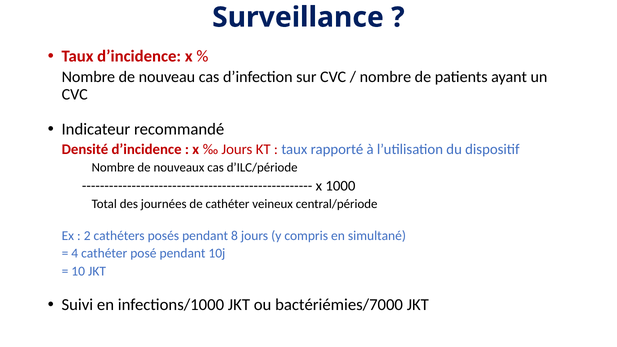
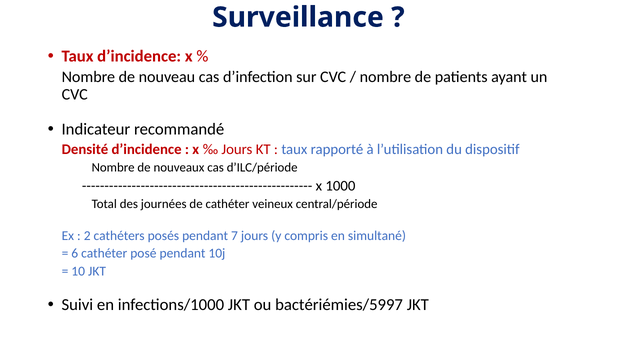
8: 8 -> 7 (234, 236)
4: 4 -> 6 (75, 253)
bactériémies/7000: bactériémies/7000 -> bactériémies/5997 (339, 305)
